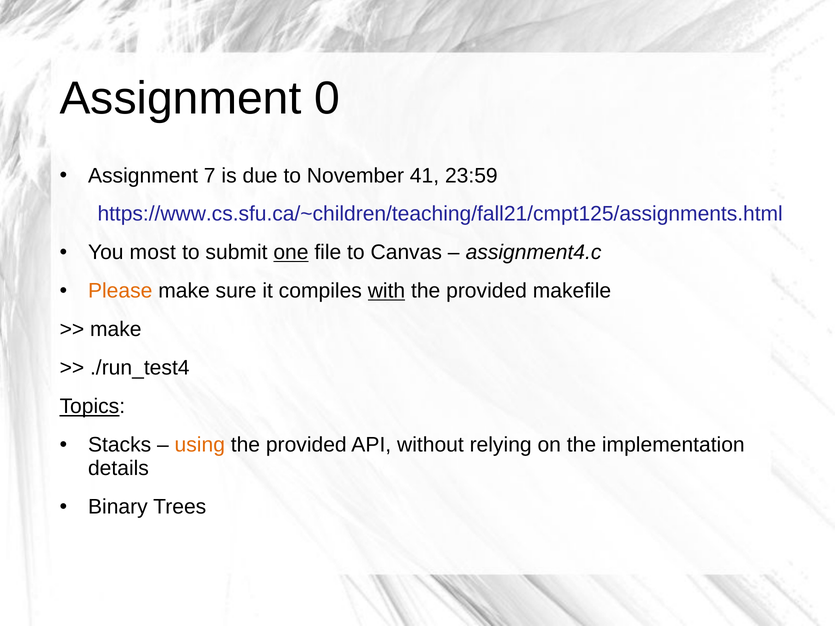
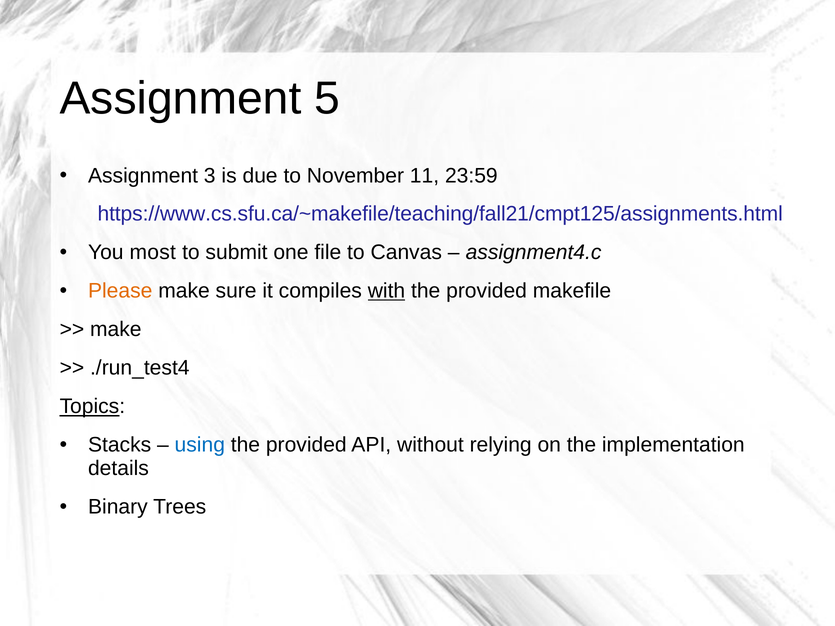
0: 0 -> 5 (327, 99)
7: 7 -> 3 (210, 176)
41: 41 -> 11 (424, 176)
https://www.cs.sfu.ca/~children/teaching/fall21/cmpt125/assignments.html: https://www.cs.sfu.ca/~children/teaching/fall21/cmpt125/assignments.html -> https://www.cs.sfu.ca/~makefile/teaching/fall21/cmpt125/assignments.html (440, 214)
one underline: present -> none (291, 253)
using colour: orange -> blue (200, 445)
